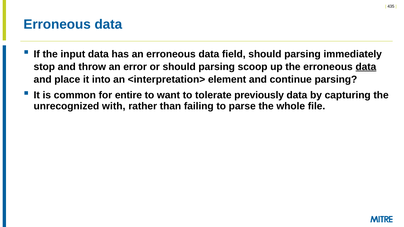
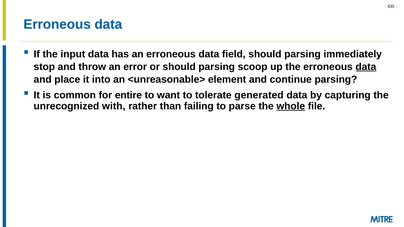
<interpretation>: <interpretation> -> <unreasonable> (167, 79)
previously: previously -> generated (259, 95)
whole underline: none -> present (291, 106)
